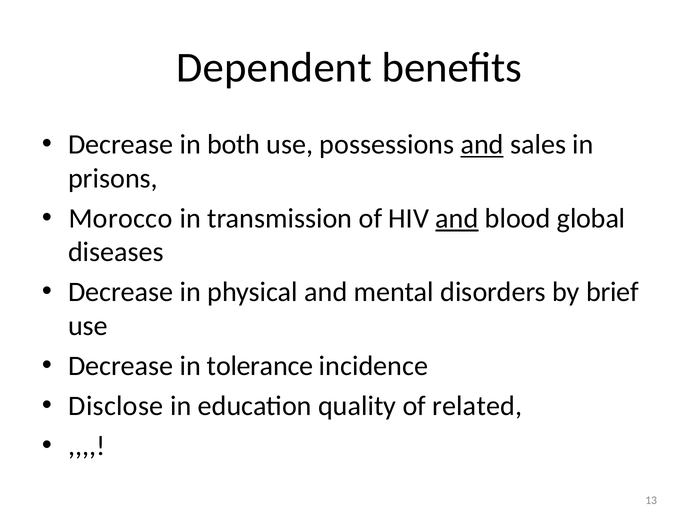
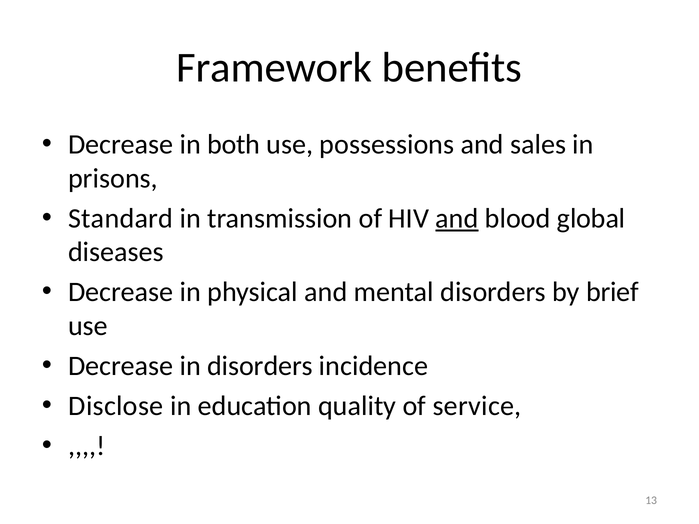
Dependent: Dependent -> Framework (274, 68)
and underline: present -> none (482, 145)
Morocco: Morocco -> Standard (121, 218)
in tolerance: tolerance -> disorders (260, 366)
related: related -> service (477, 406)
